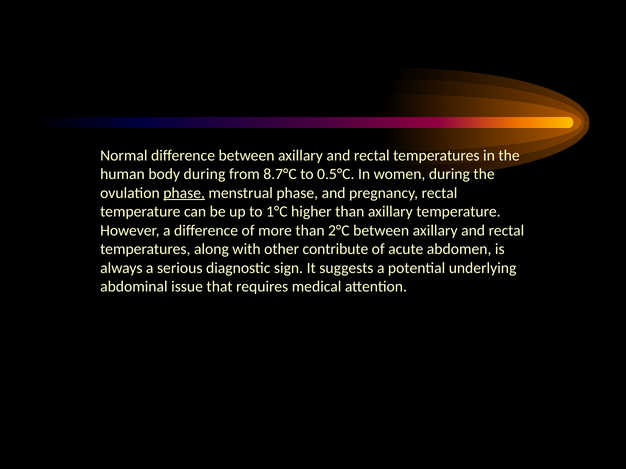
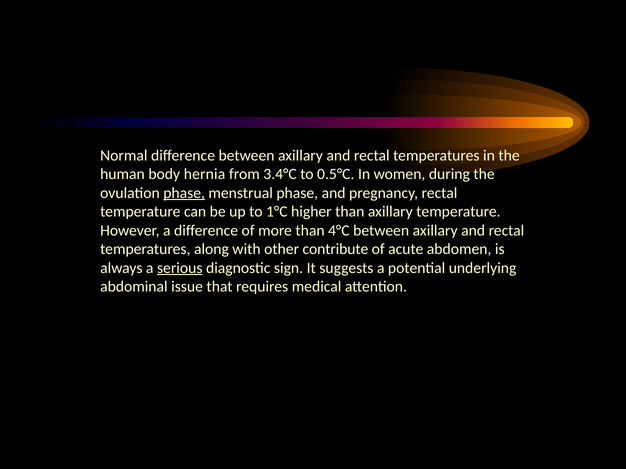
body during: during -> hernia (205, 174)
8.7°C: 8.7°C -> 3.4°C (280, 174)
2°C: 2°C -> 4°C (339, 231)
serious underline: none -> present (180, 268)
